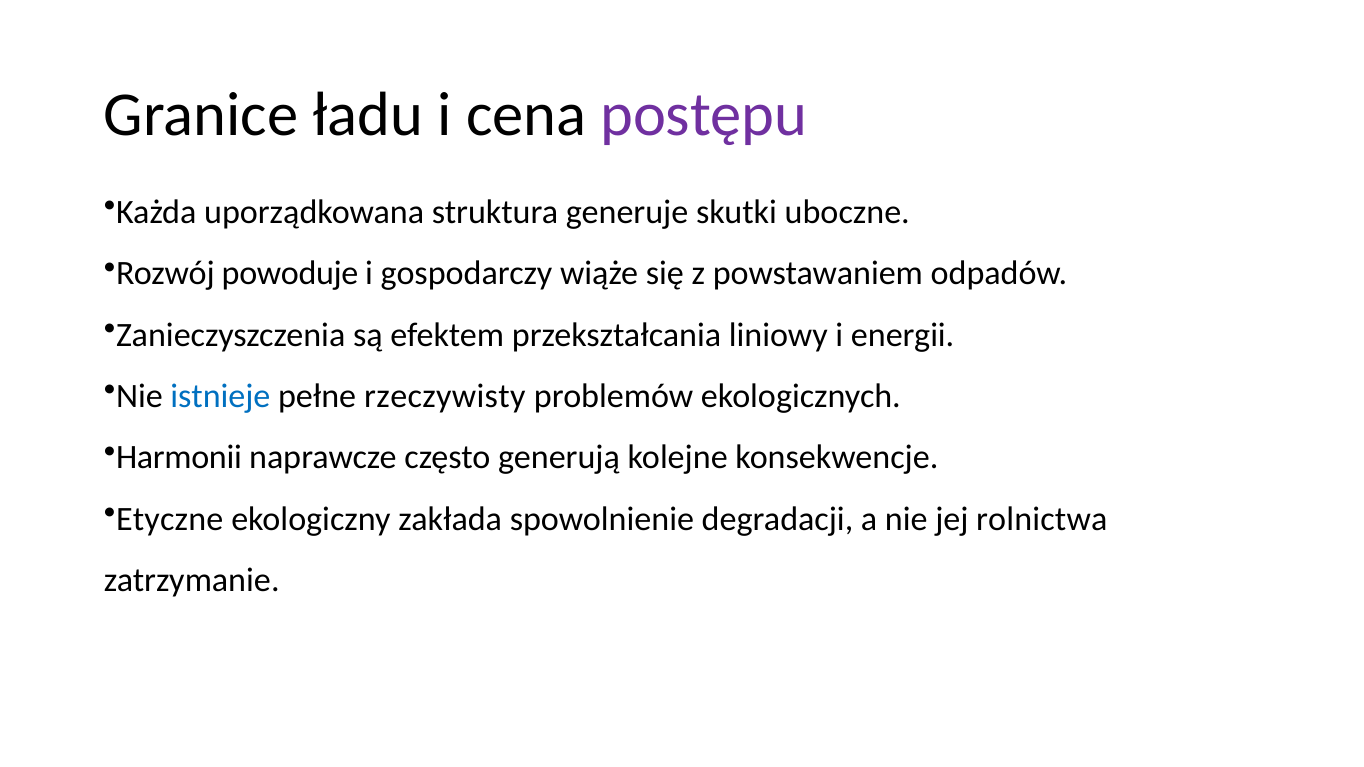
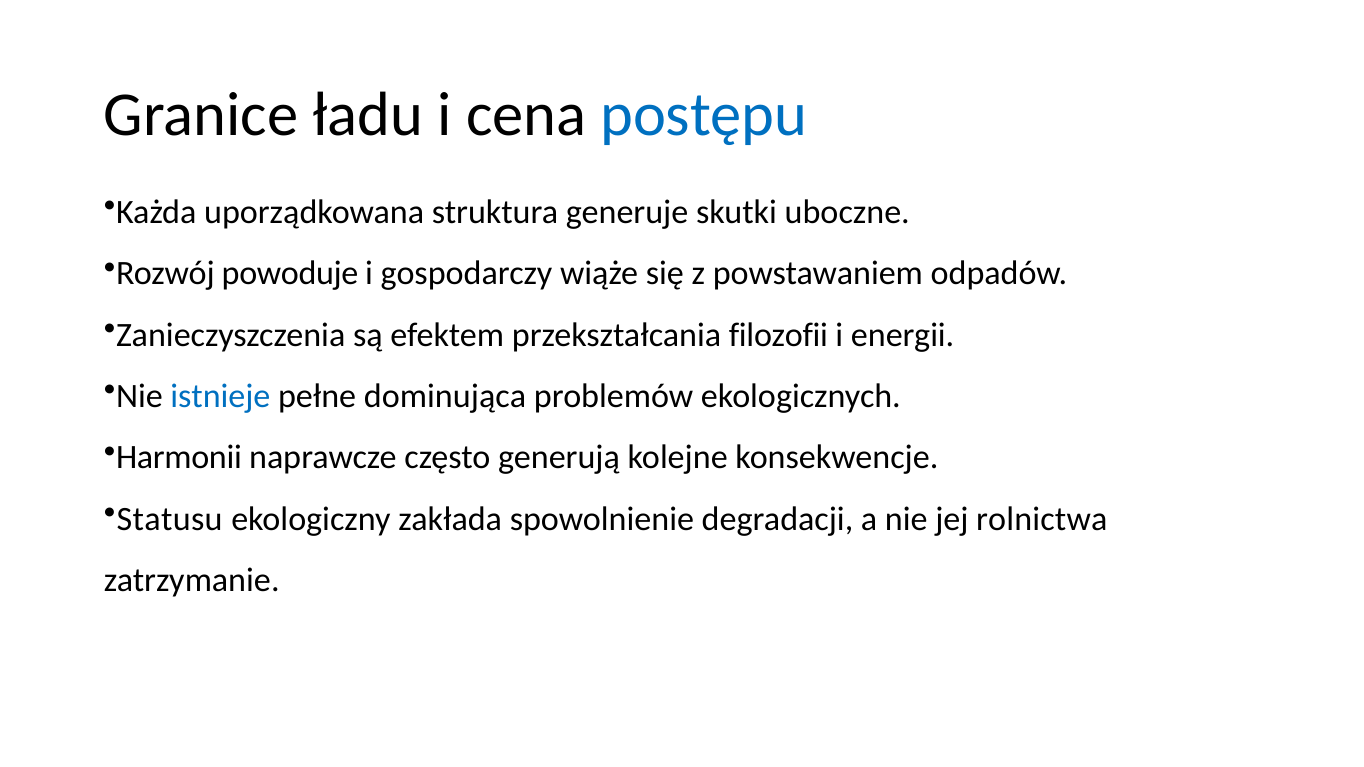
postępu colour: purple -> blue (704, 115)
liniowy: liniowy -> filozofii (778, 335)
rzeczywisty: rzeczywisty -> dominująca (445, 396)
Etyczne: Etyczne -> Statusu (170, 519)
